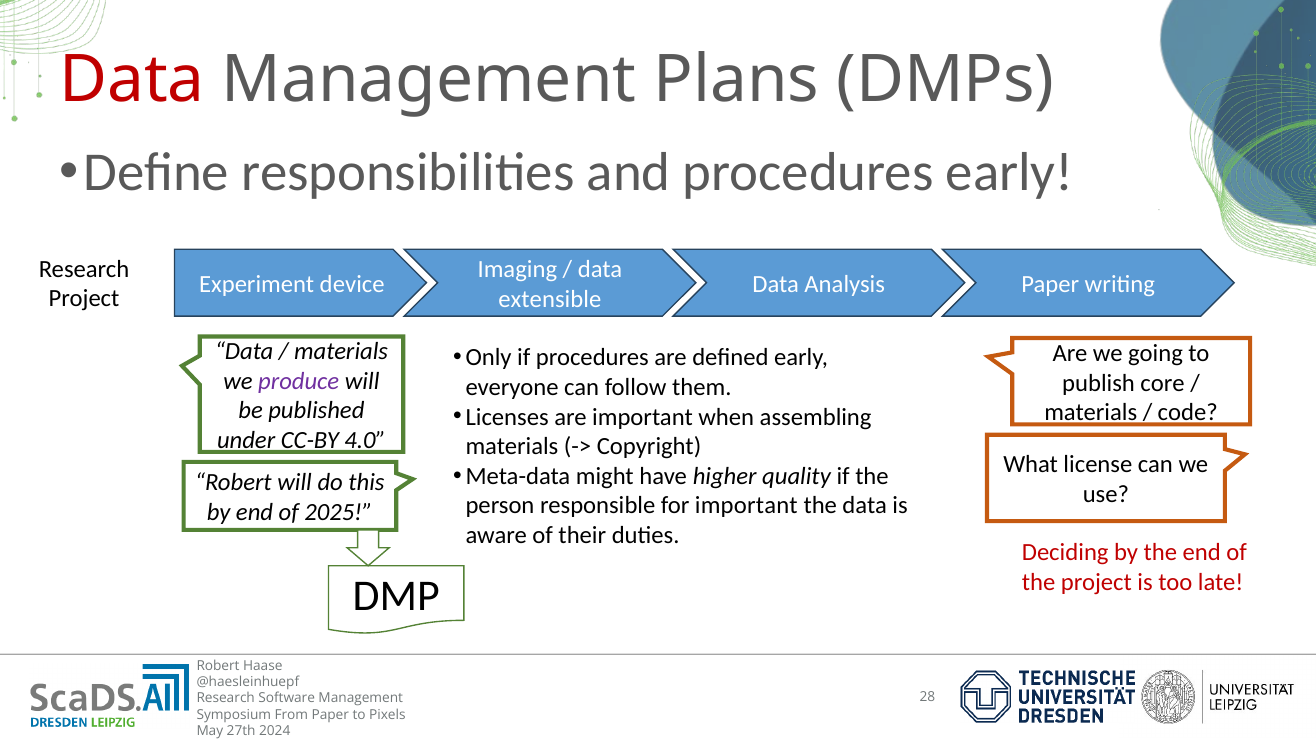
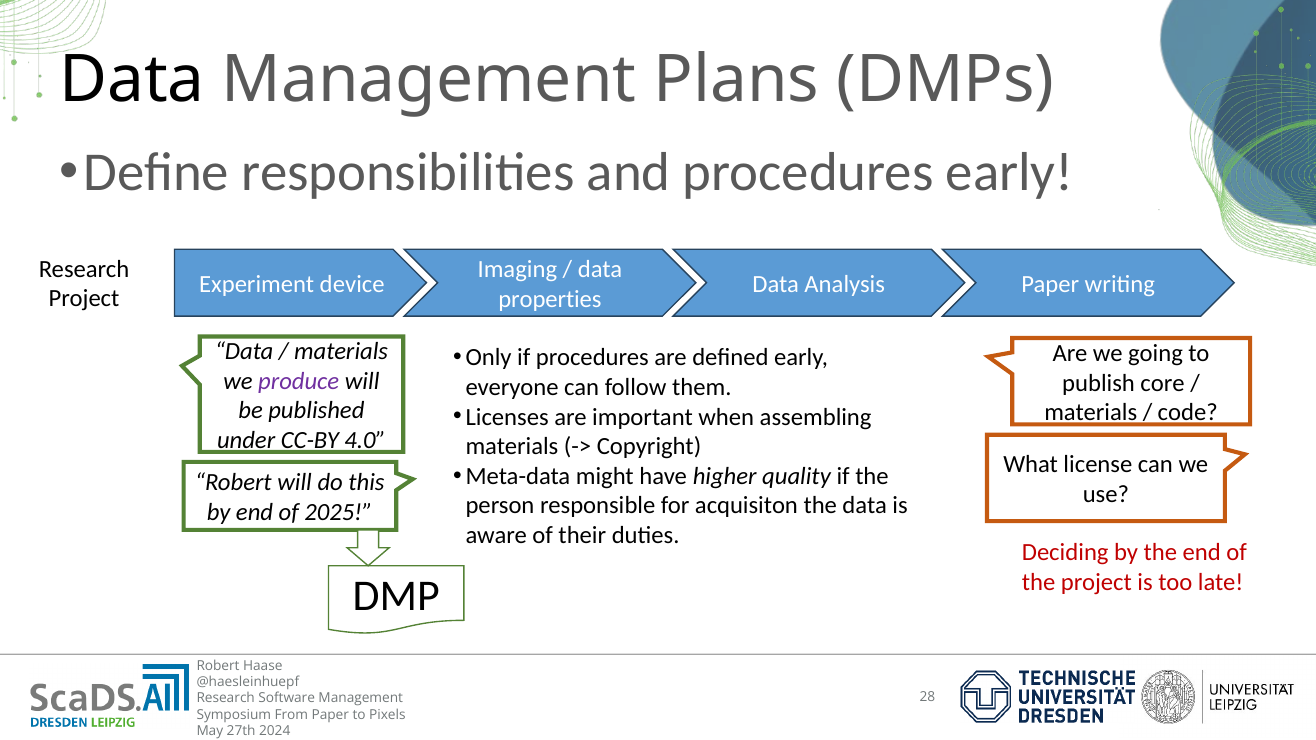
Data colour: red -> black (132, 79)
extensible: extensible -> properties (550, 299)
for important: important -> acquisiton (746, 506)
